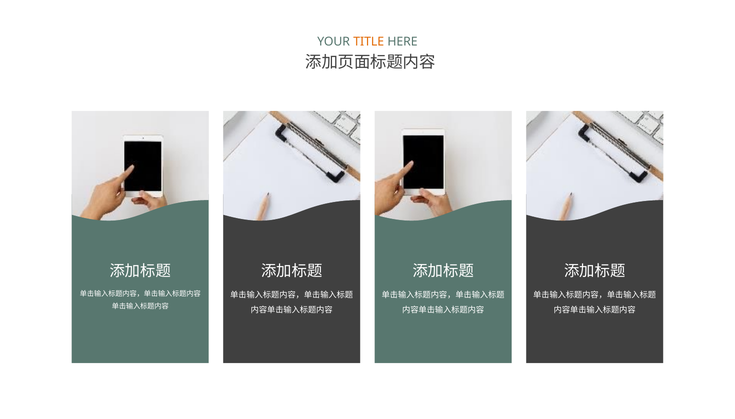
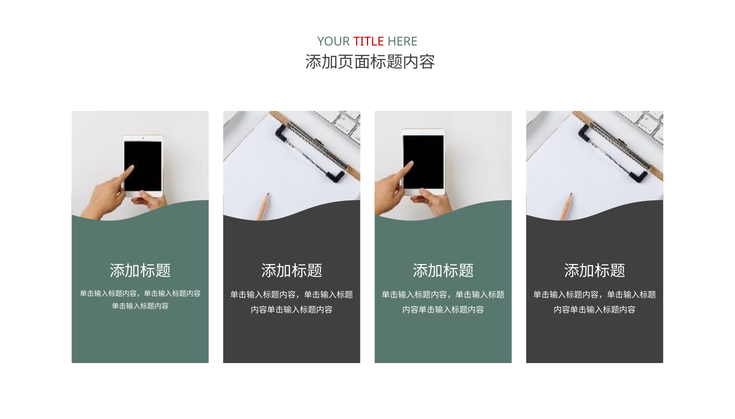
TITLE colour: orange -> red (369, 42)
